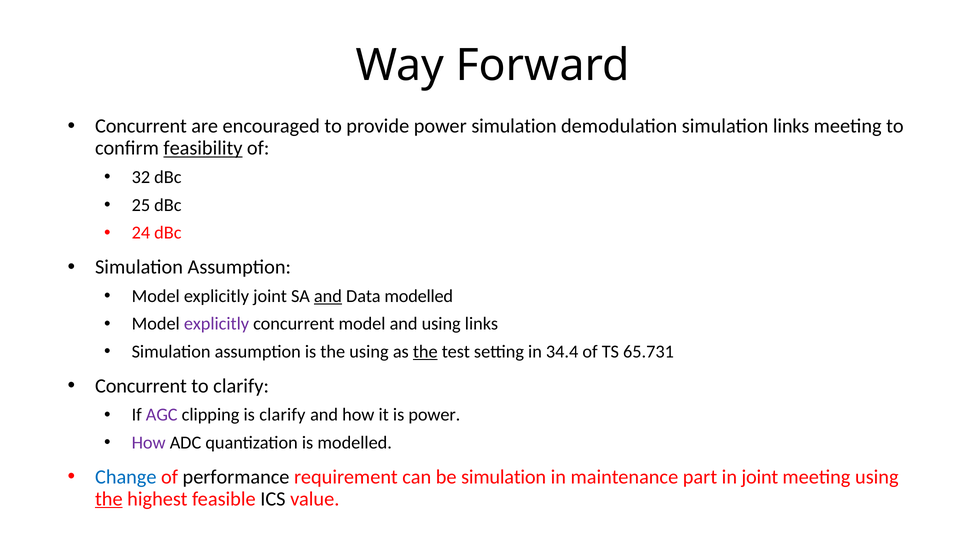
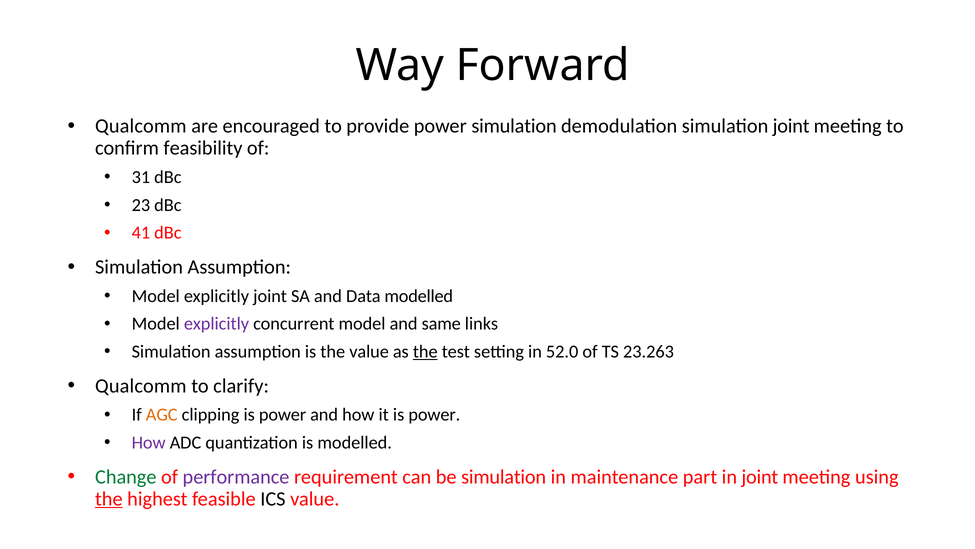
Concurrent: Concurrent -> Qualcomm (141, 126)
simulation links: links -> joint (791, 126)
feasibility underline: present -> none (203, 148)
32: 32 -> 31 (141, 177)
25: 25 -> 23 (141, 205)
24: 24 -> 41 (141, 233)
and underline: present -> none (328, 296)
and using: using -> same (441, 324)
the using: using -> value (369, 351)
34.4: 34.4 -> 52.0 (562, 351)
65.731: 65.731 -> 23.263 (649, 351)
Concurrent: Concurrent -> Qualcomm (141, 385)
AGC colour: purple -> orange (162, 414)
clipping is clarify: clarify -> power (283, 414)
Change colour: blue -> green (126, 476)
performance colour: black -> purple (236, 476)
